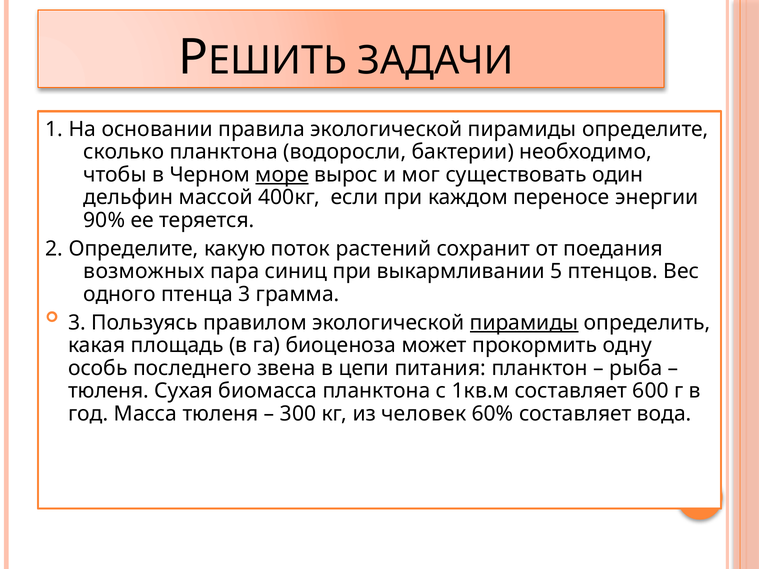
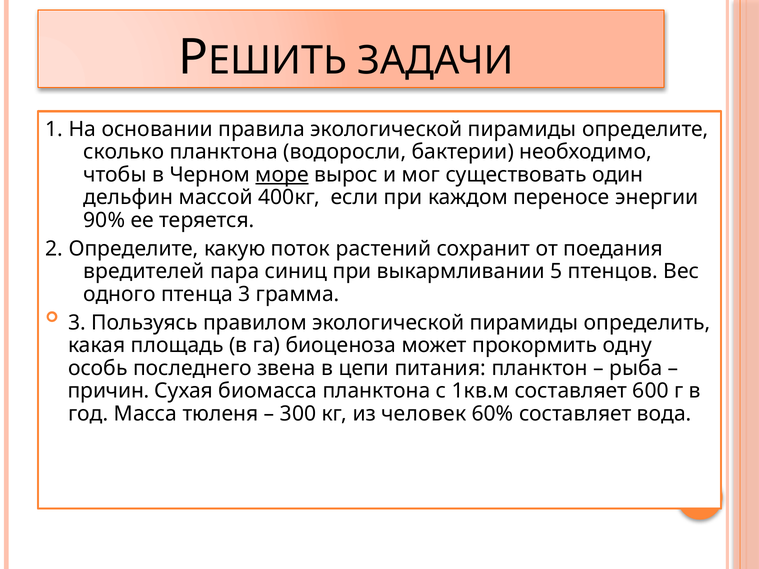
возможных: возможных -> вредителей (144, 272)
пирамиды underline: present -> none (524, 323)
тюленя: тюленя -> причин (109, 391)
